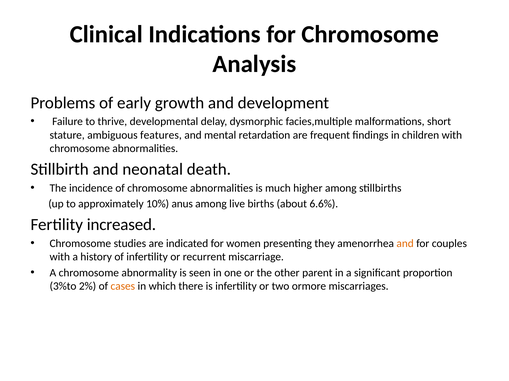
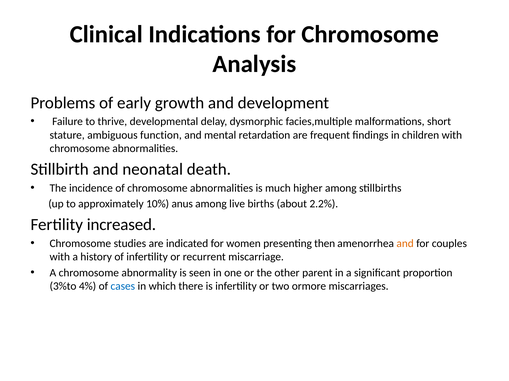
features: features -> function (161, 135)
6.6%: 6.6% -> 2.2% (324, 204)
they: they -> then (325, 244)
2%: 2% -> 4% (88, 287)
cases colour: orange -> blue (123, 287)
